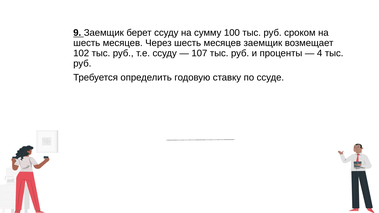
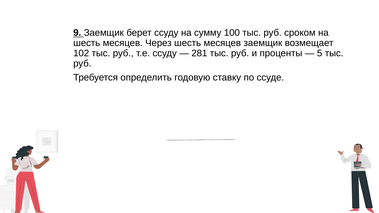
107: 107 -> 281 (199, 53)
4: 4 -> 5 (320, 53)
